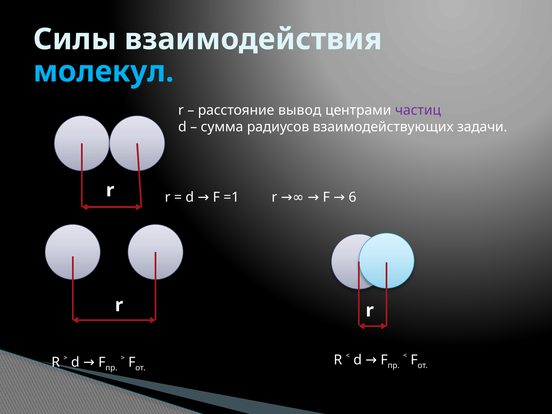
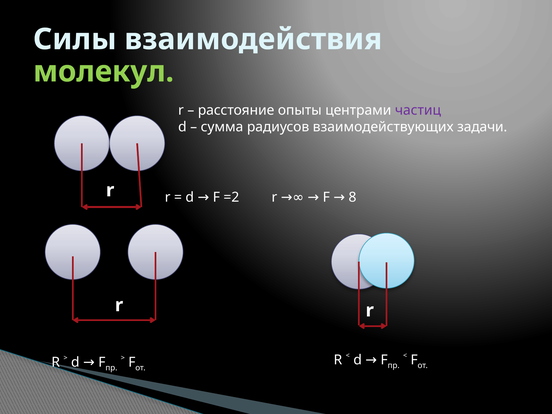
молекул colour: light blue -> light green (103, 72)
вывод: вывод -> опыты (300, 110)
=1: =1 -> =2 (231, 197)
6: 6 -> 8 (353, 197)
